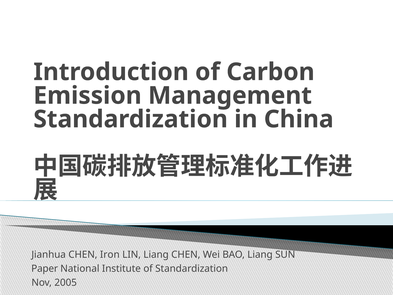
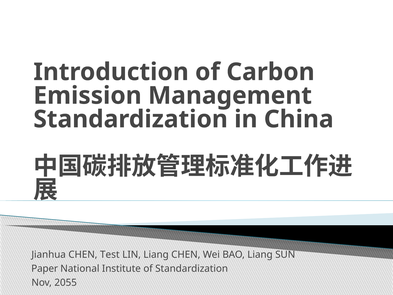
Iron: Iron -> Test (110, 254)
2005: 2005 -> 2055 (66, 282)
